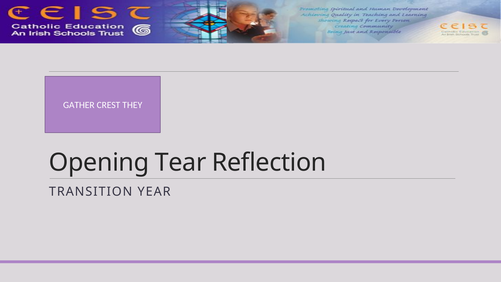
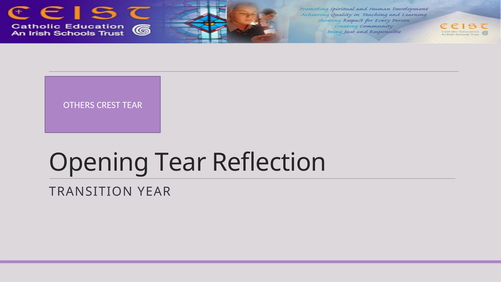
GATHER: GATHER -> OTHERS (79, 105)
CREST THEY: THEY -> TEAR (132, 105)
